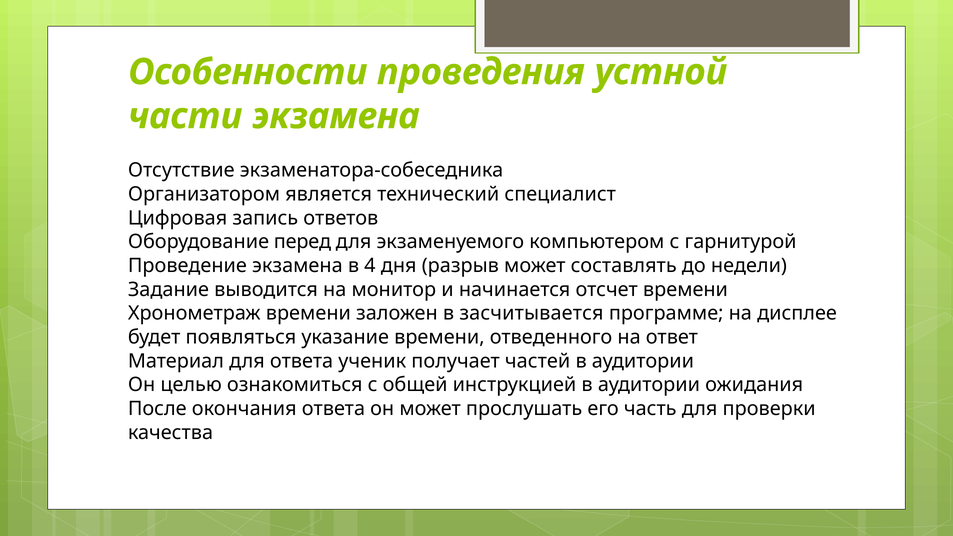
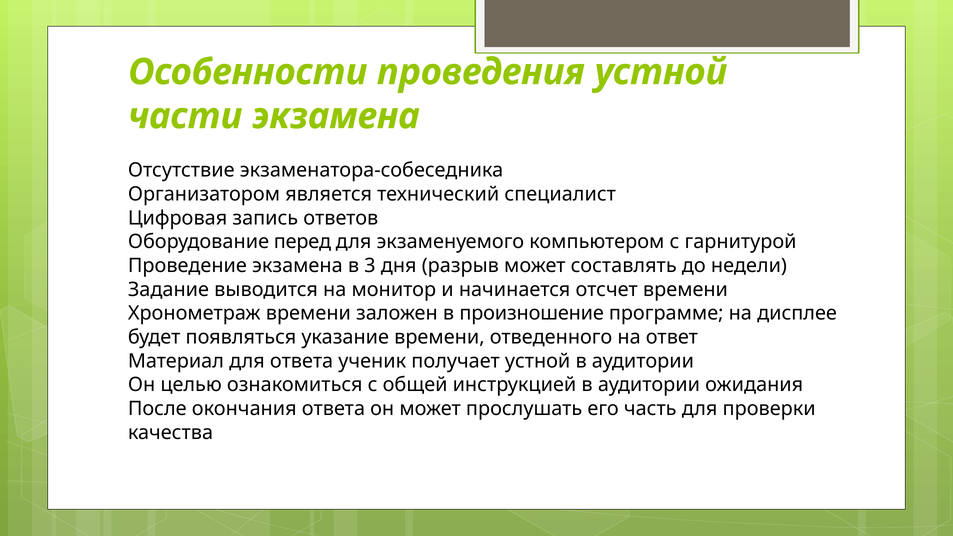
4: 4 -> 3 (370, 266)
засчитывается: засчитывается -> произношение (532, 313)
получает частей: частей -> устной (538, 361)
